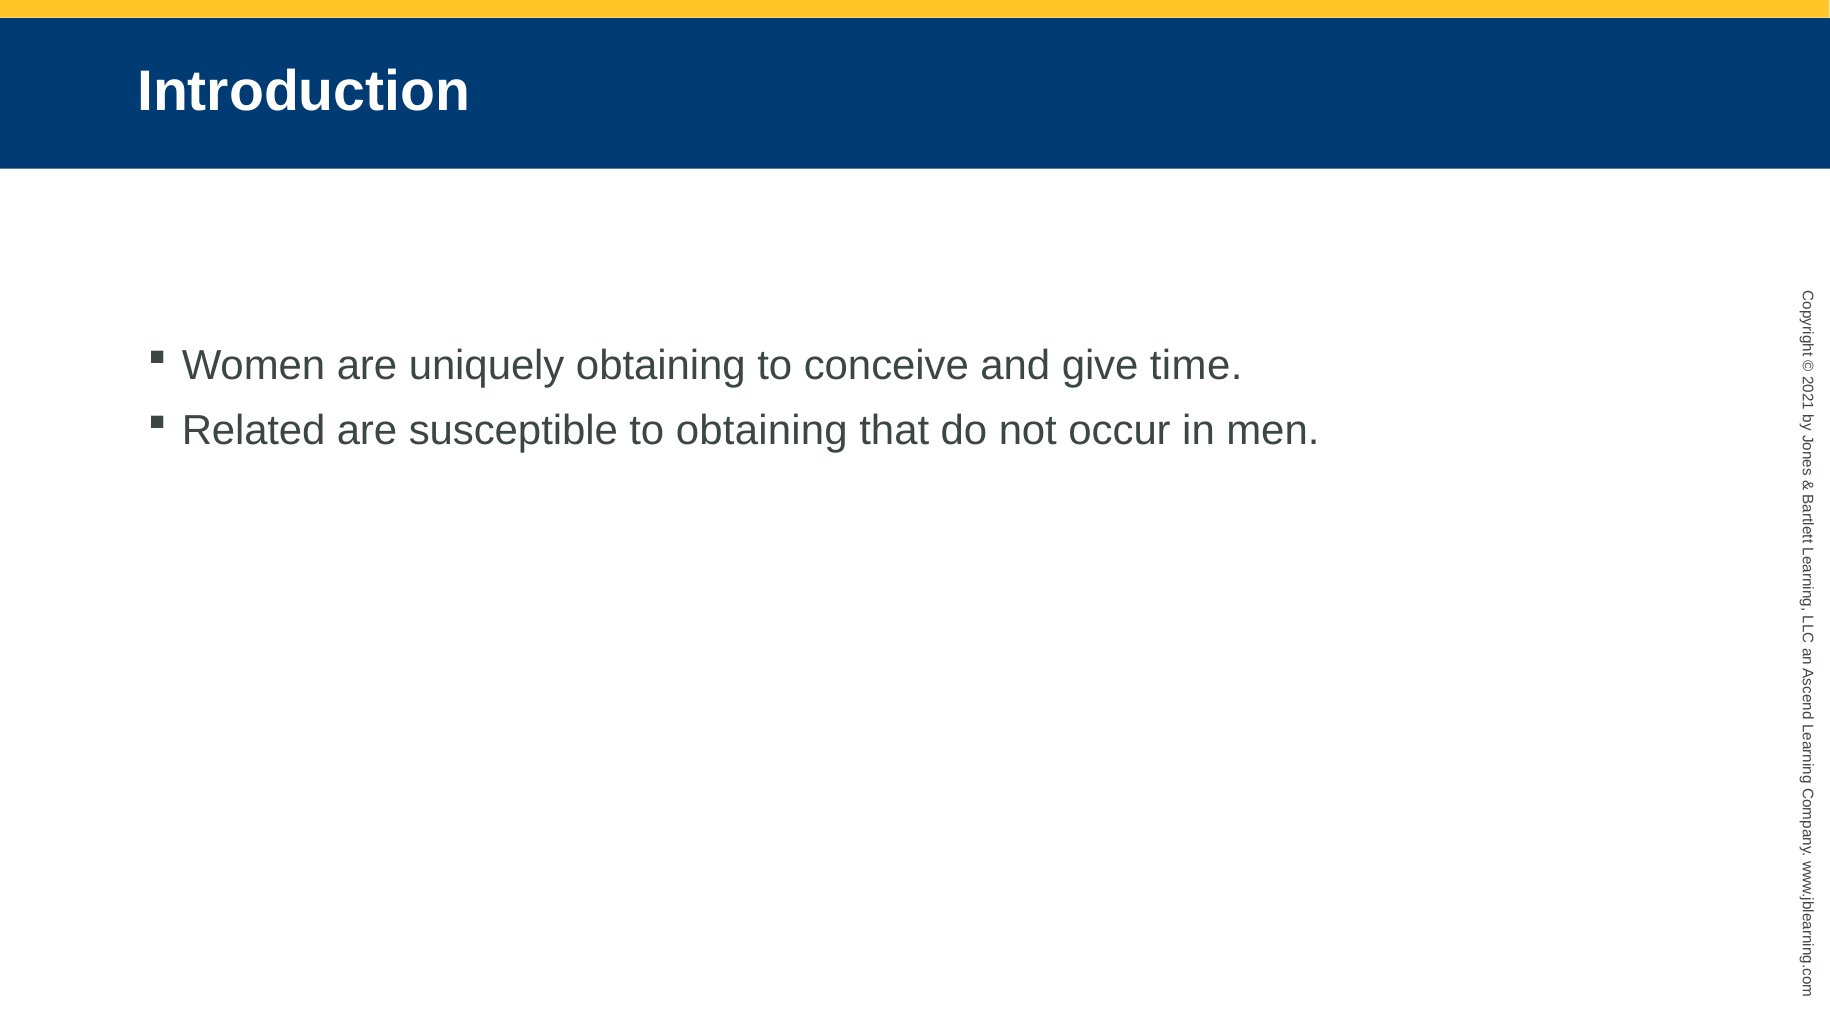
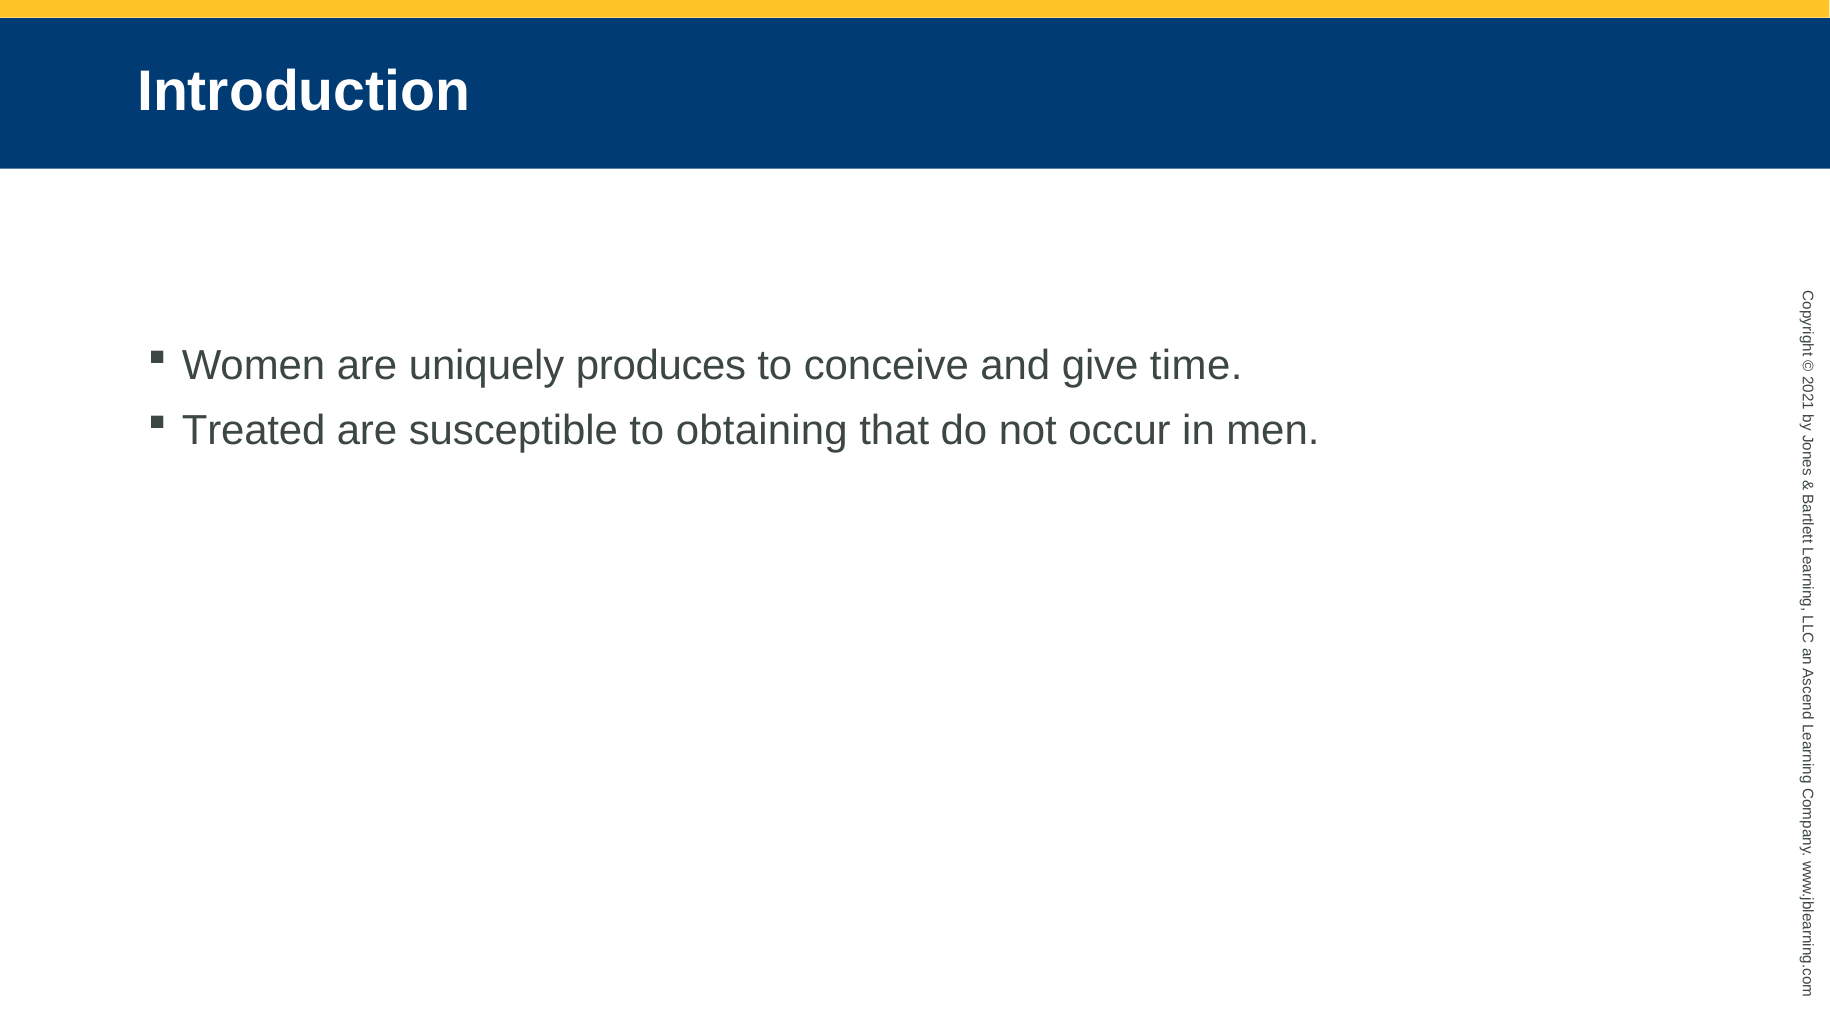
uniquely obtaining: obtaining -> produces (661, 366)
Related: Related -> Treated (254, 431)
